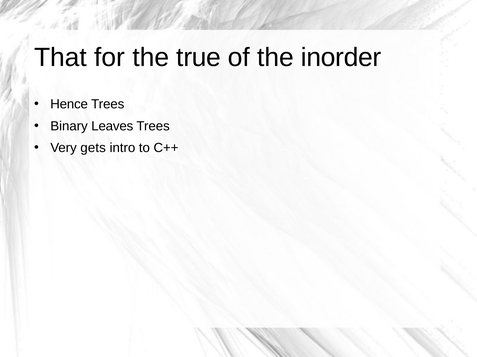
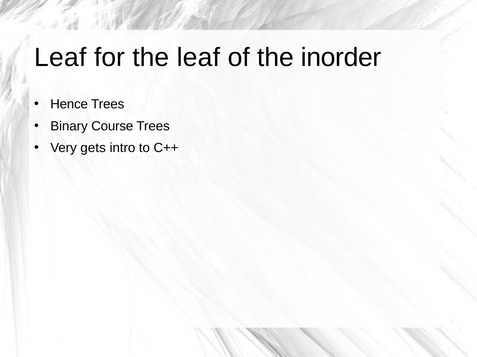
That: That -> Leaf (60, 58)
the true: true -> leaf (198, 58)
Leaves: Leaves -> Course (112, 126)
